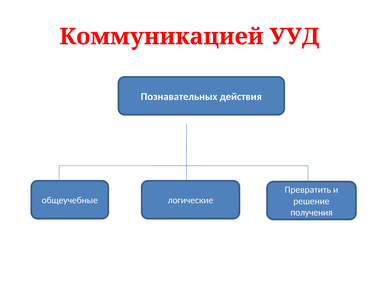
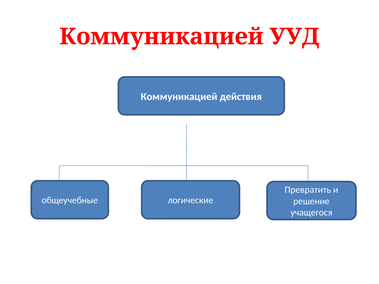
Познавательных: Познавательных -> Коммуникацией (179, 97)
получения: получения -> учащегося (311, 213)
